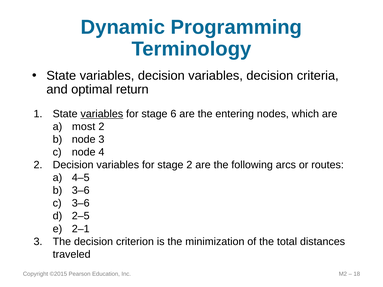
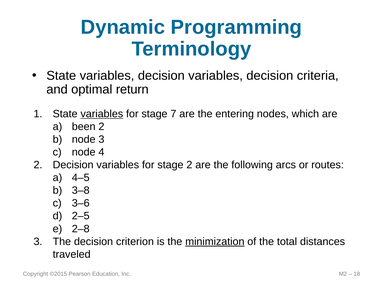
6: 6 -> 7 (173, 114)
most: most -> been (84, 127)
3–6: 3–6 -> 3–8 (81, 191)
2–1: 2–1 -> 2–8 (81, 229)
minimization underline: none -> present (215, 242)
